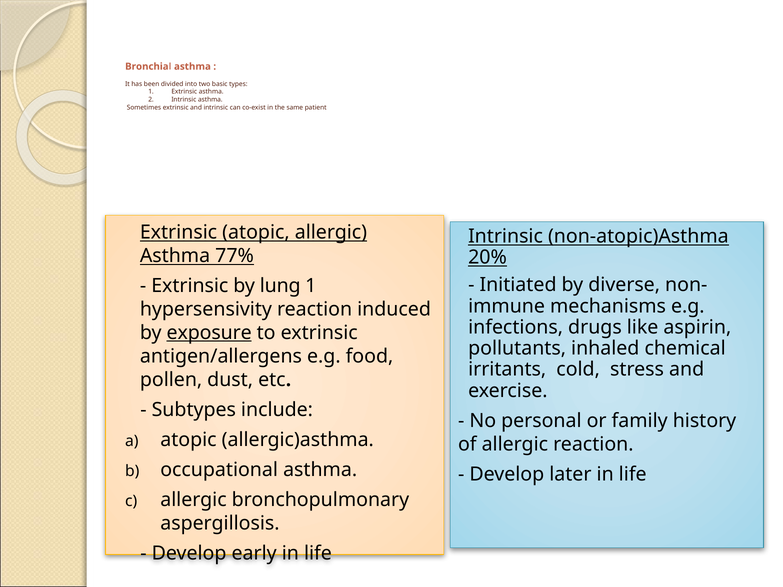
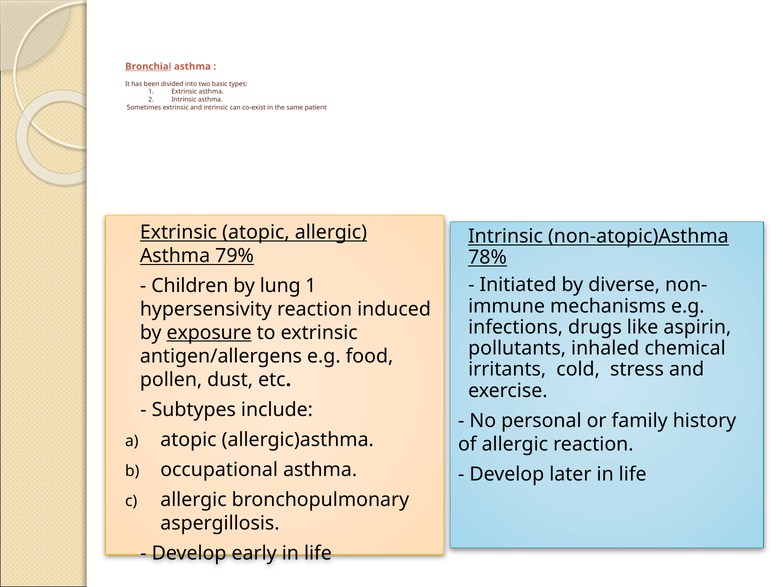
Bronchial underline: none -> present (148, 66)
77%: 77% -> 79% (235, 256)
20%: 20% -> 78% (487, 257)
Extrinsic: Extrinsic -> Children (190, 286)
